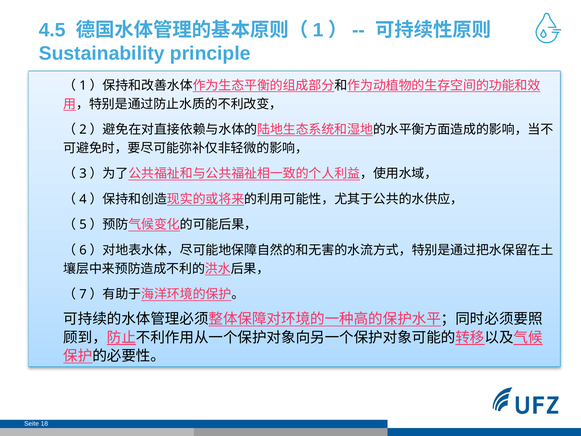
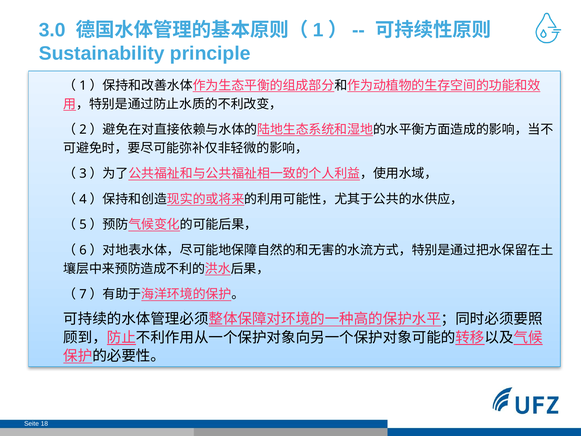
4.5: 4.5 -> 3.0 (52, 30)
